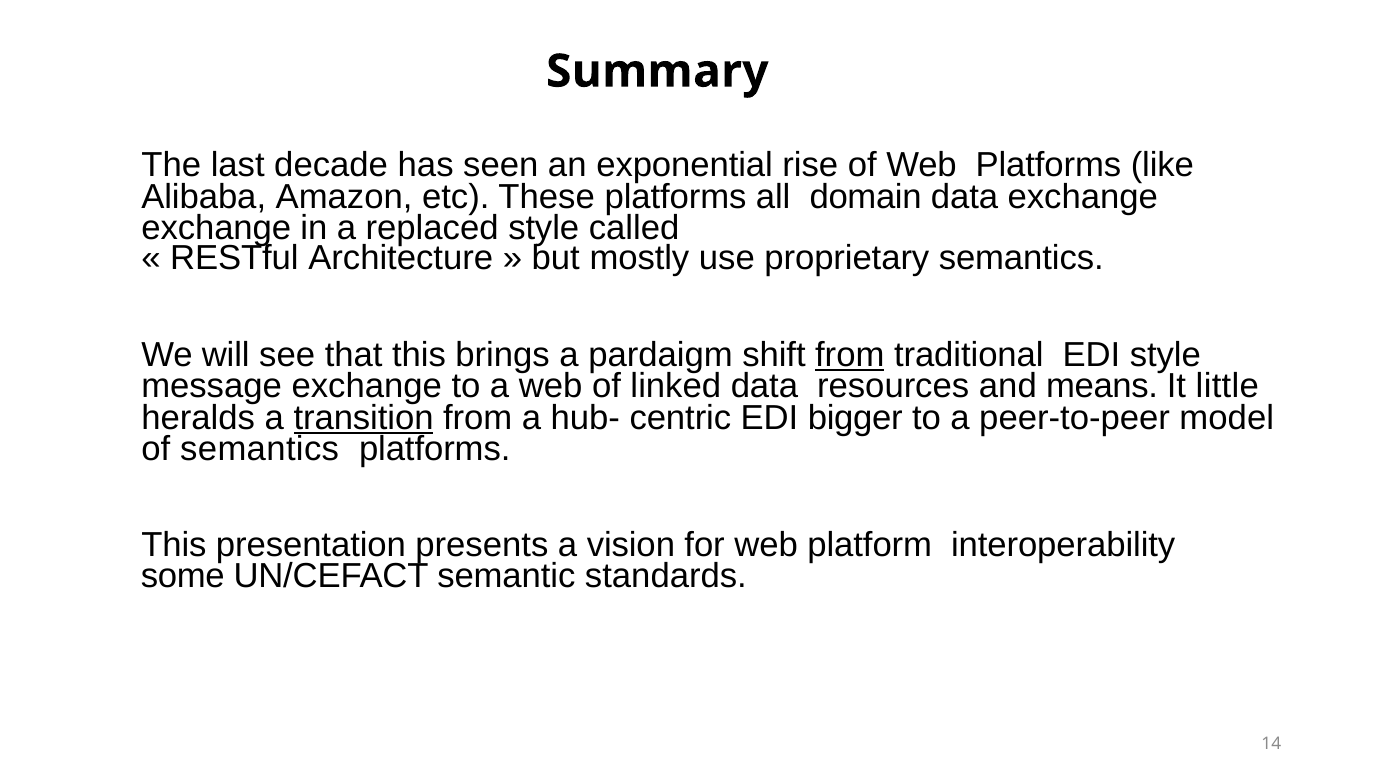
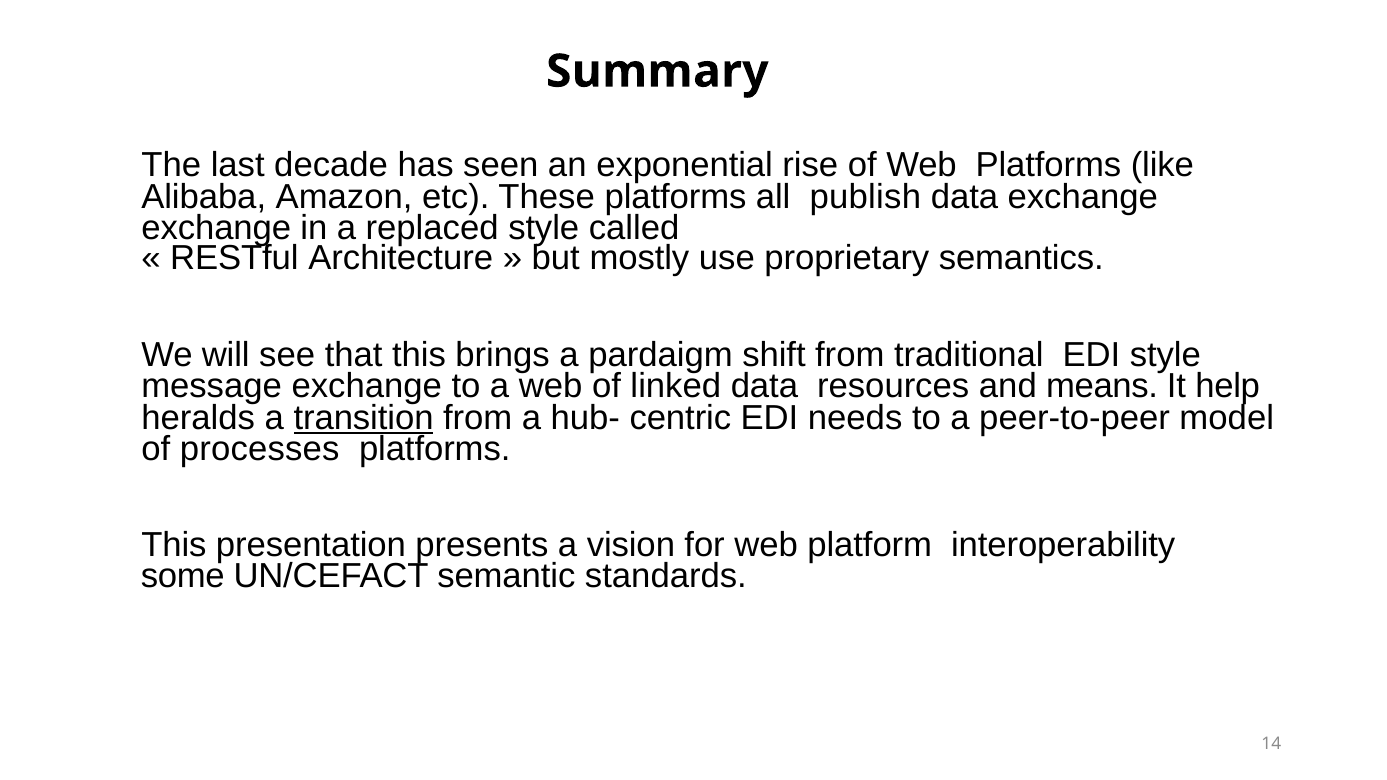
domain: domain -> publish (865, 197)
from underline: present -> none (850, 355)
little: little -> help (1228, 387)
bigger: bigger -> needs (855, 418)
of semantics: semantics -> processes (260, 449)
